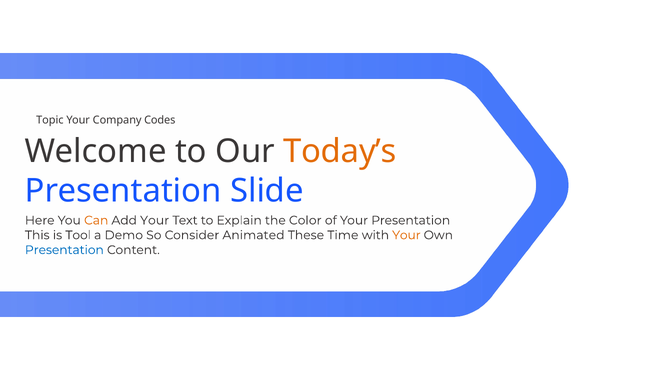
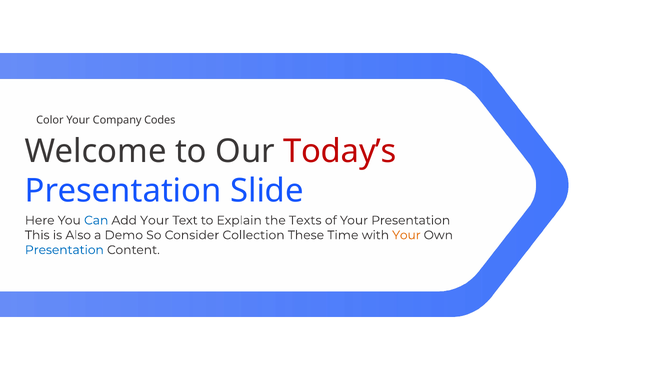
Topic: Topic -> Color (50, 120)
Today’s colour: orange -> red (340, 151)
Can colour: orange -> blue (96, 220)
Color: Color -> Texts (305, 220)
Tool: Tool -> Also (78, 235)
Animated: Animated -> Collection (254, 235)
